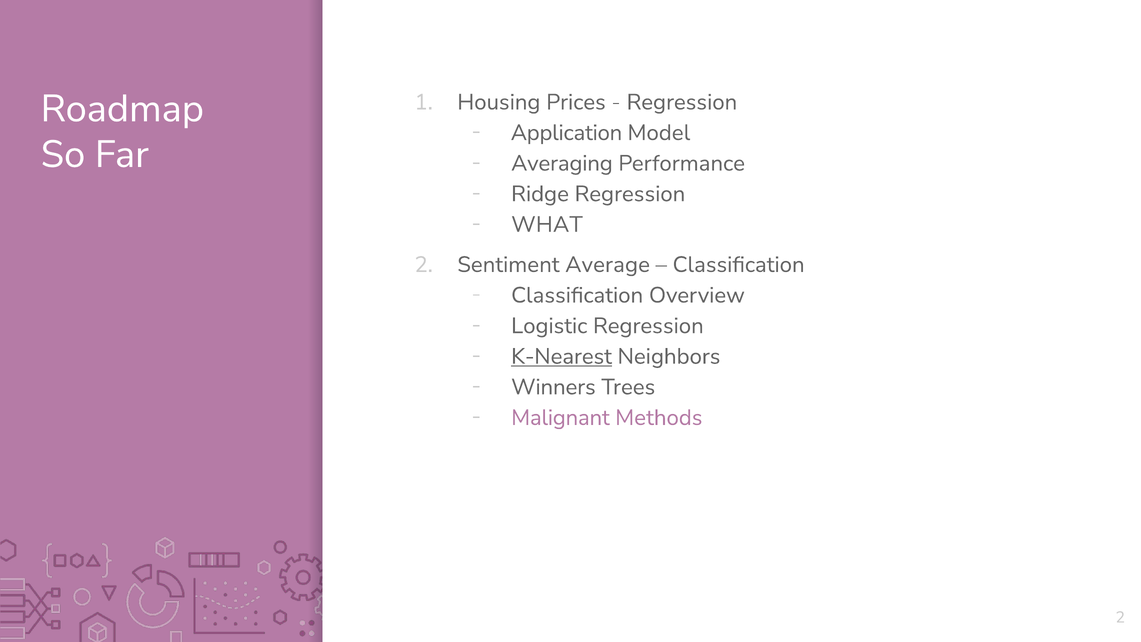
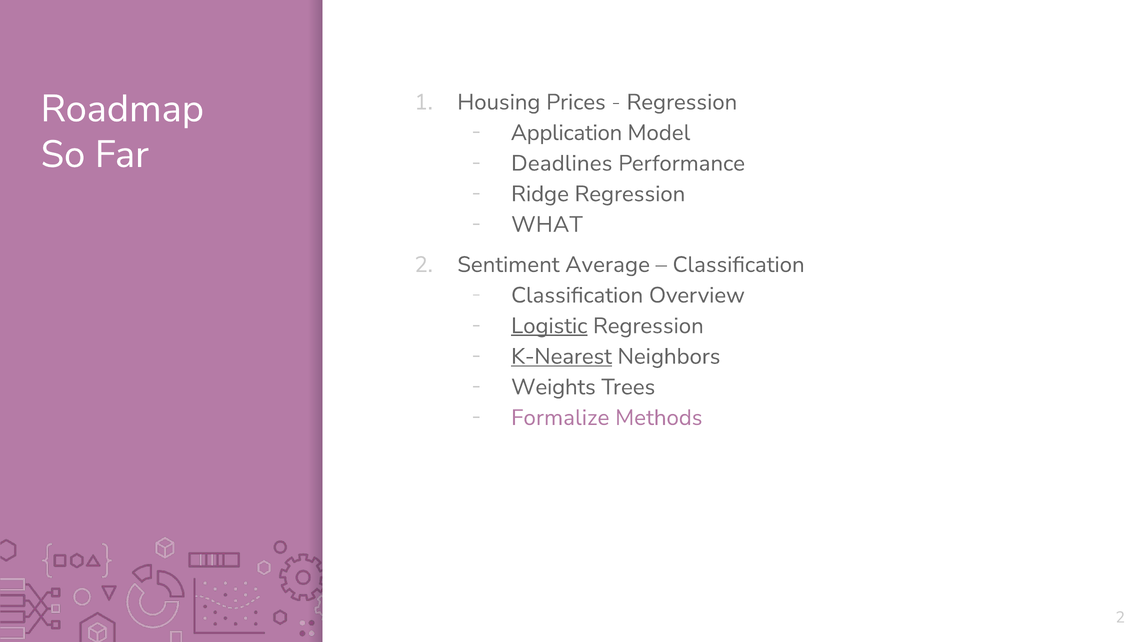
Averaging: Averaging -> Deadlines (562, 163)
Logistic underline: none -> present (549, 326)
Winners: Winners -> Weights (553, 387)
Malignant: Malignant -> Formalize (560, 417)
